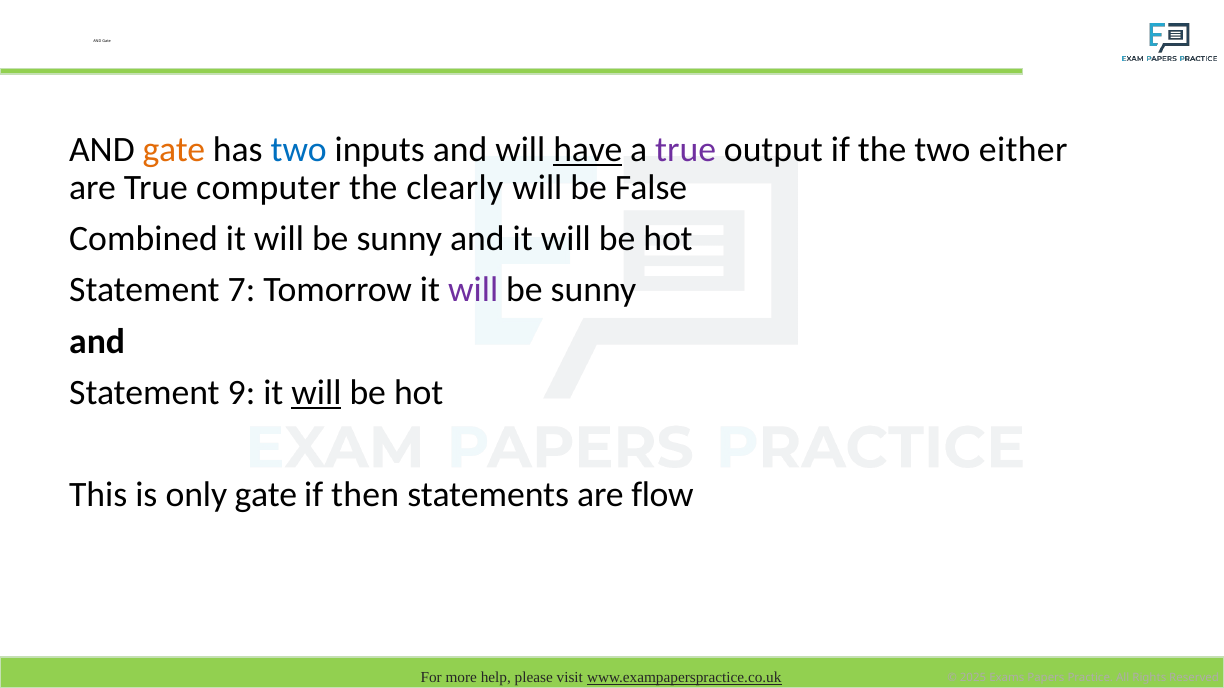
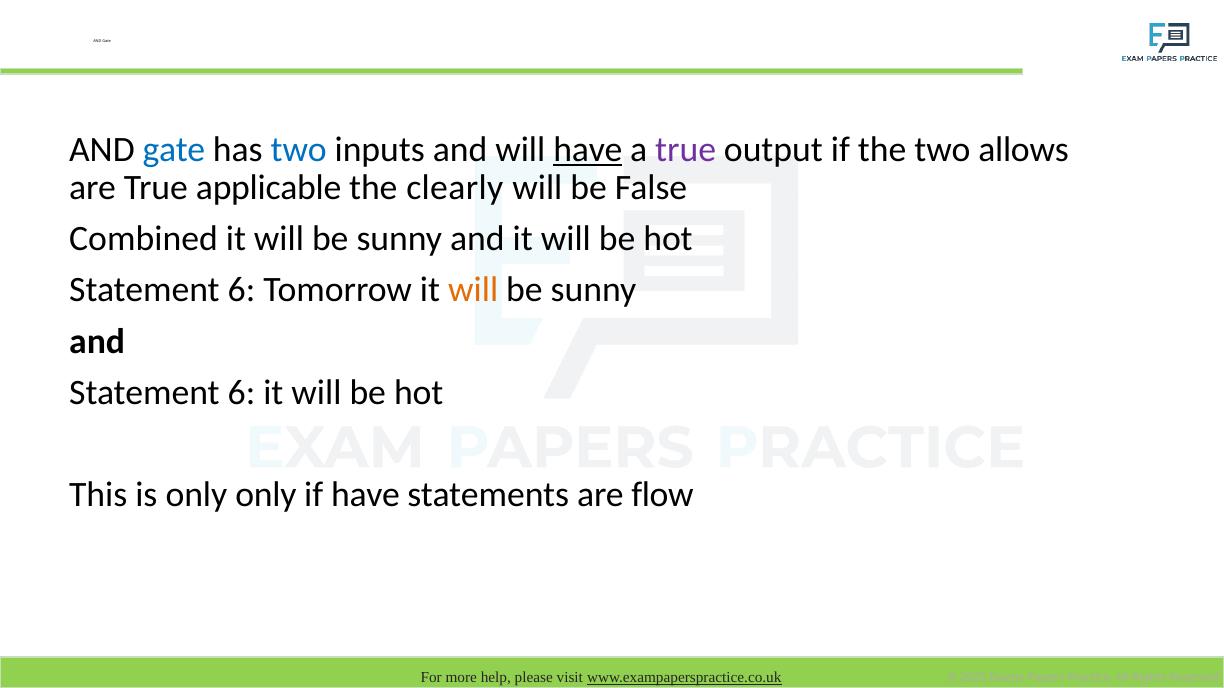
gate colour: orange -> blue (174, 149)
either: either -> allows (1024, 149)
computer: computer -> applicable (269, 188)
7: 7 -> 6 (242, 290)
will colour: purple -> orange (473, 290)
9: 9 -> 6 (242, 393)
will underline: present -> none (316, 393)
only gate: gate -> only (266, 495)
if then: then -> have (365, 495)
